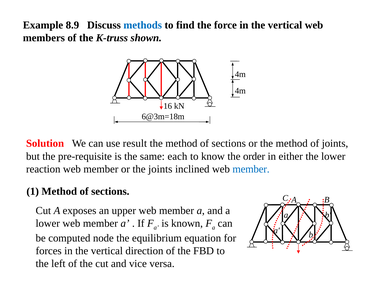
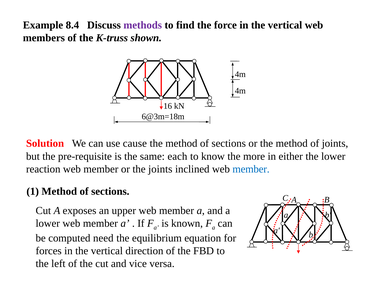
8.9: 8.9 -> 8.4 (72, 25)
methods colour: blue -> purple (143, 25)
result: result -> cause (135, 143)
order: order -> more (254, 156)
node: node -> need (103, 237)
